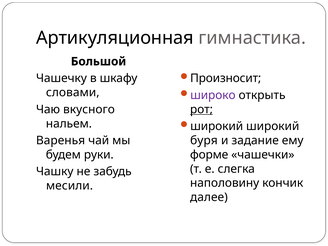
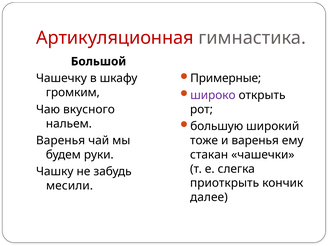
Артикуляционная colour: black -> red (115, 38)
Произносит: Произносит -> Примерные (226, 78)
словами: словами -> громким (73, 93)
рот underline: present -> none (201, 109)
широкий: широкий -> большую (217, 126)
буря: буря -> тоже (204, 140)
и задание: задание -> варенья (255, 140)
форме: форме -> стакан (209, 155)
наполовину: наполовину -> приоткрыть (225, 183)
